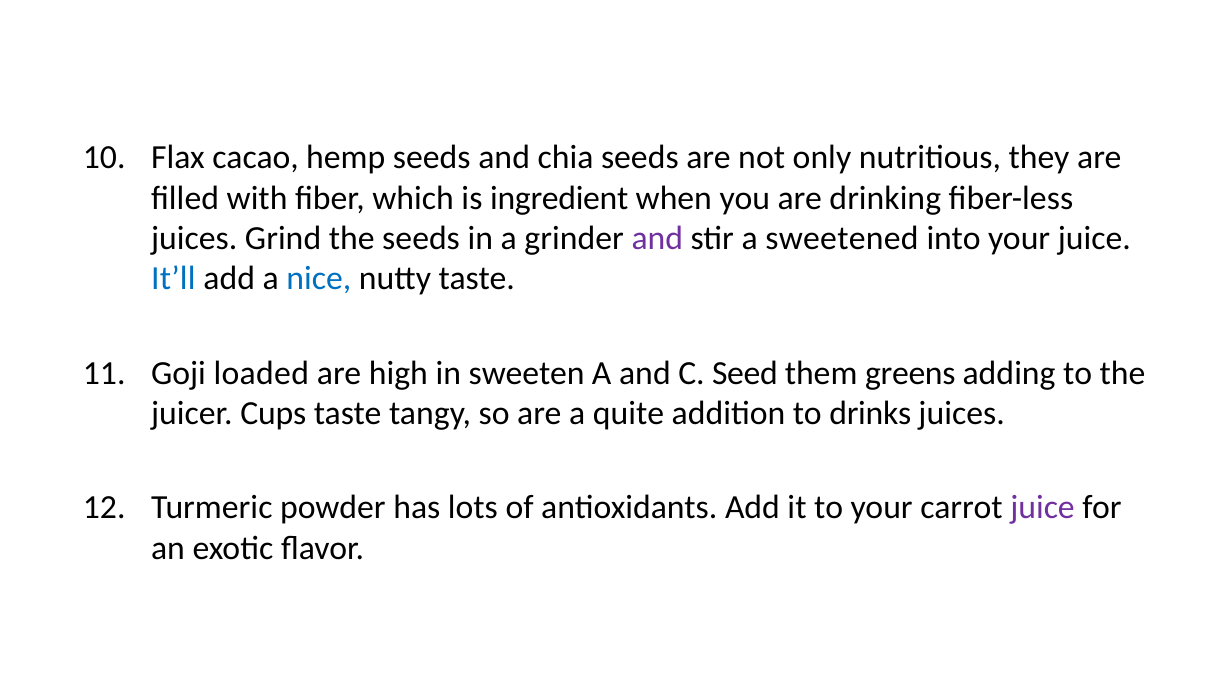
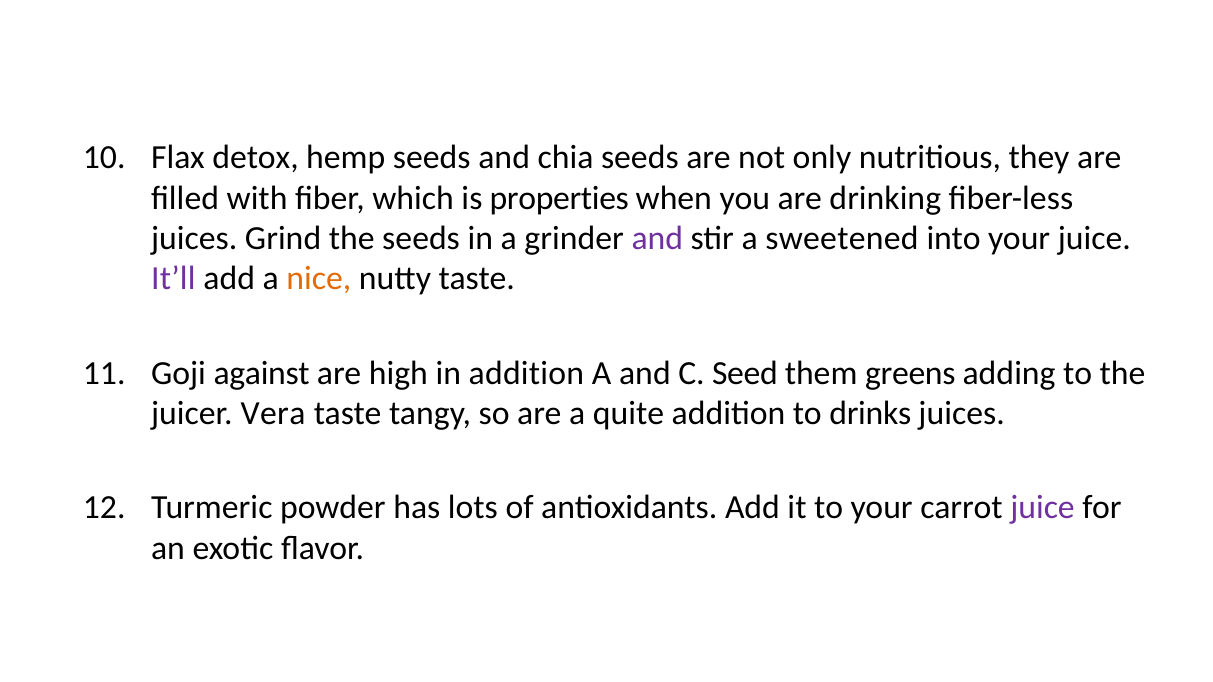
cacao: cacao -> detox (256, 158)
ingredient: ingredient -> properties (559, 198)
It’ll colour: blue -> purple (173, 279)
nice colour: blue -> orange (319, 279)
loaded: loaded -> against (262, 373)
in sweeten: sweeten -> addition (526, 373)
Cups: Cups -> Vera (273, 414)
